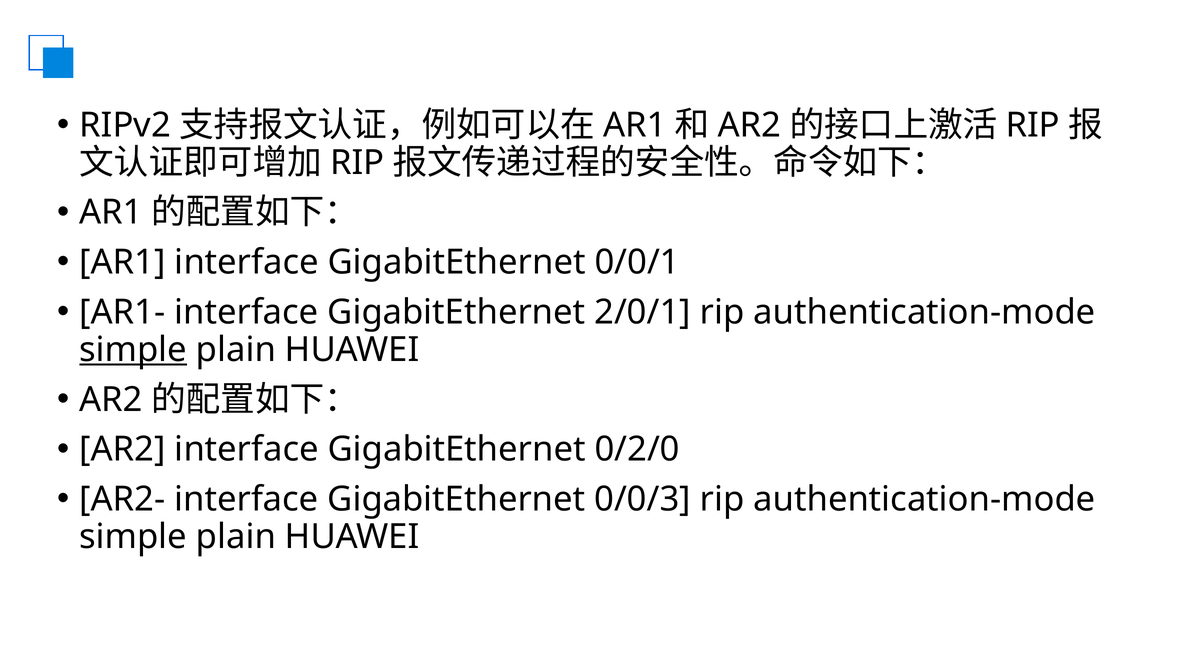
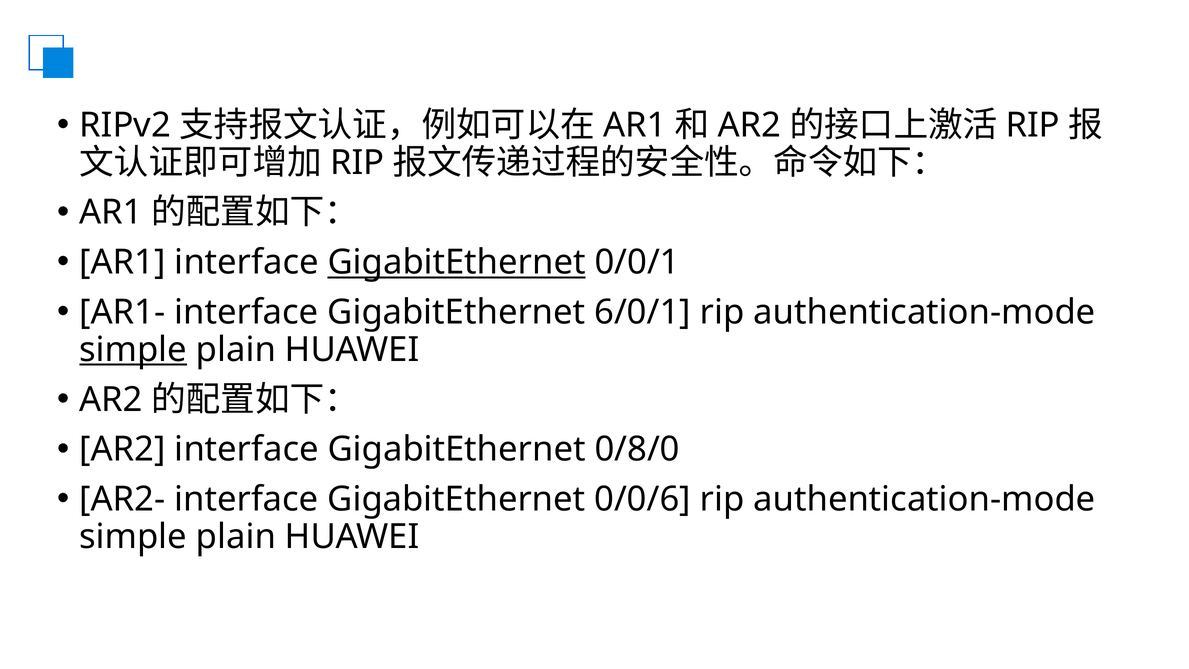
GigabitEthernet underline: none -> present (457, 262)
2/0/1: 2/0/1 -> 6/0/1 (643, 312)
0/2/0: 0/2/0 -> 0/8/0 (637, 449)
0/0/3: 0/0/3 -> 0/0/6 (643, 499)
